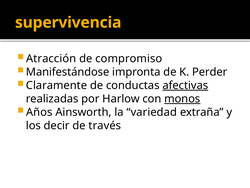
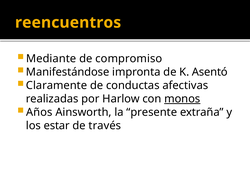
supervivencia: supervivencia -> reencuentros (68, 22)
Atracción: Atracción -> Mediante (51, 58)
Perder: Perder -> Asentó (210, 72)
afectivas underline: present -> none (185, 85)
variedad: variedad -> presente (152, 112)
decir: decir -> estar (57, 125)
